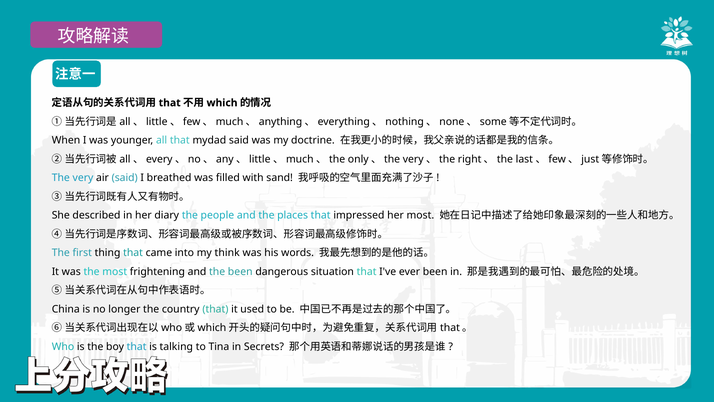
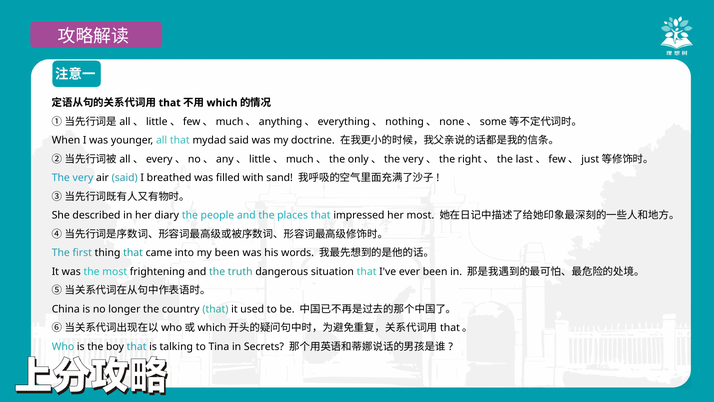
my think: think -> been (227, 253)
the been: been -> truth (240, 271)
